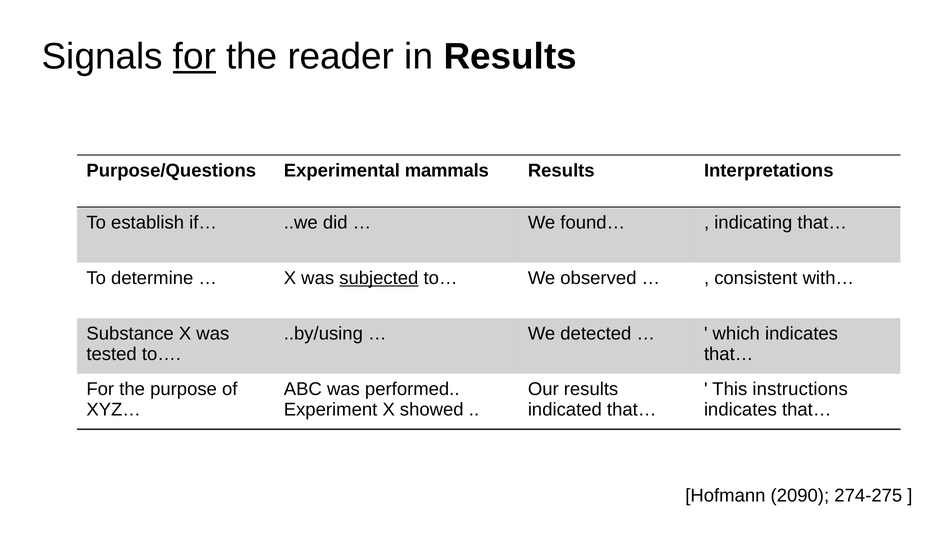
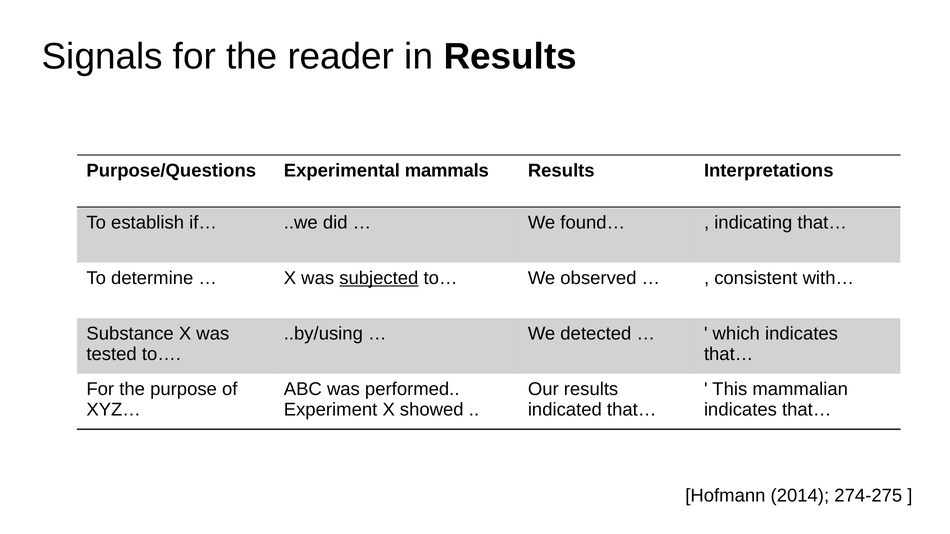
for underline: present -> none (194, 56)
instructions: instructions -> mammalian (800, 389)
2090: 2090 -> 2014 (800, 496)
